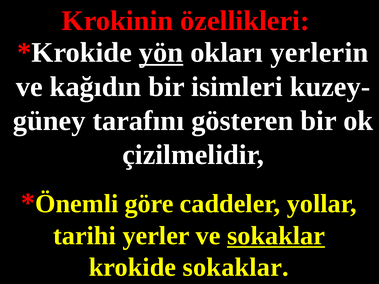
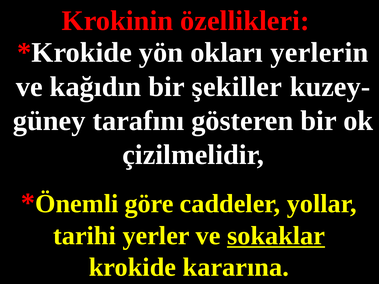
yön underline: present -> none (161, 53)
isimleri: isimleri -> şekiller (237, 87)
krokide sokaklar: sokaklar -> kararına (236, 267)
